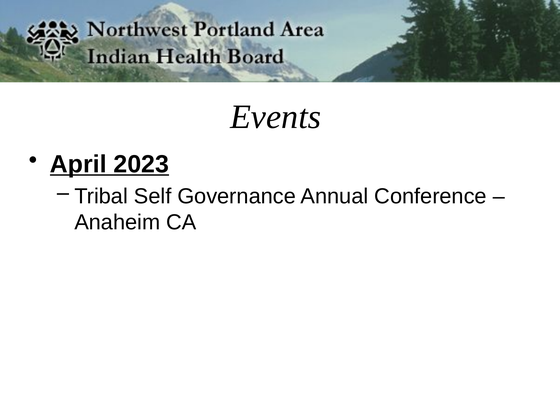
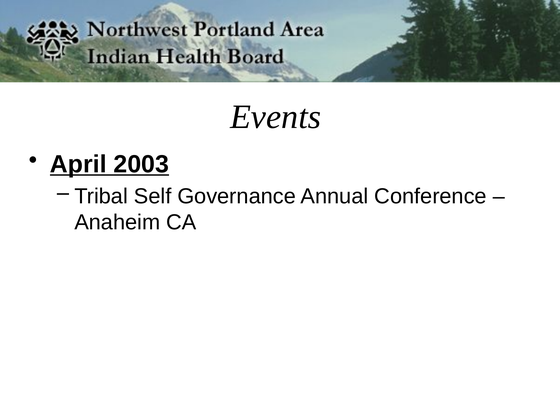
2023: 2023 -> 2003 (141, 164)
